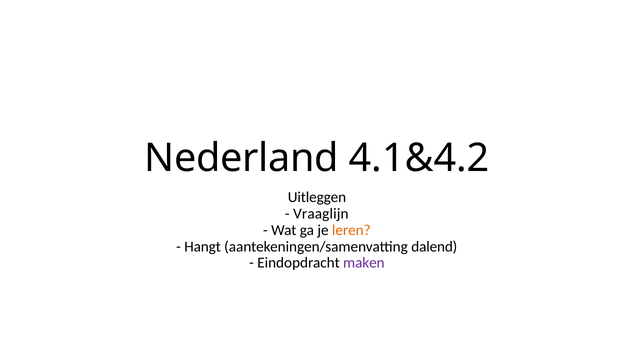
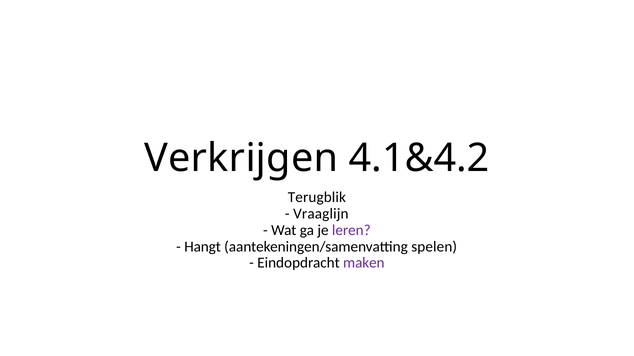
Nederland: Nederland -> Verkrijgen (241, 158)
Uitleggen: Uitleggen -> Terugblik (317, 198)
leren colour: orange -> purple (351, 231)
dalend: dalend -> spelen (434, 247)
